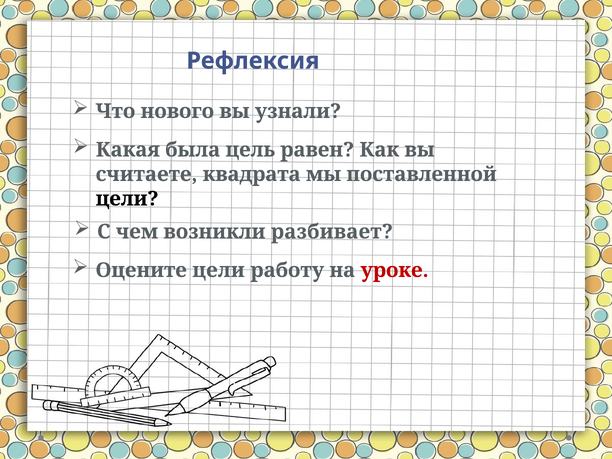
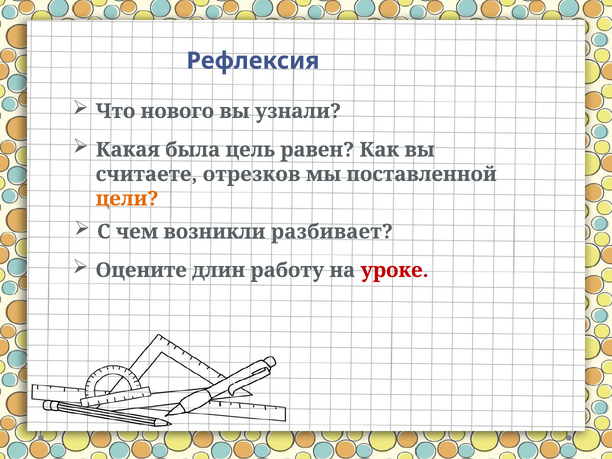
квадрата: квадрата -> отрезков (252, 174)
цели colour: black -> orange (127, 199)
Оцените цели: цели -> длин (219, 270)
